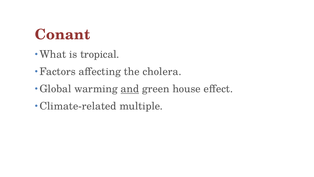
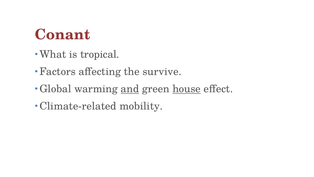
cholera: cholera -> survive (162, 72)
house underline: none -> present (187, 89)
multiple: multiple -> mobility (141, 106)
